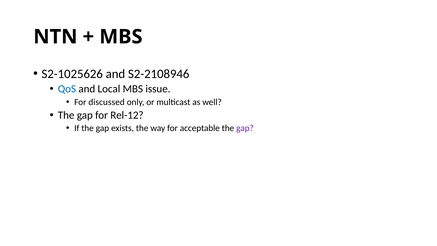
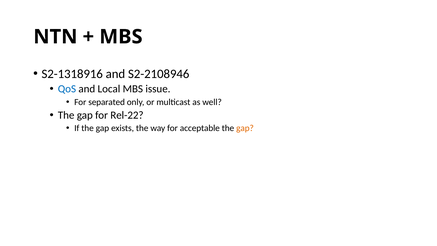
S2-1025626: S2-1025626 -> S2-1318916 (72, 74)
discussed: discussed -> separated (107, 102)
Rel-12: Rel-12 -> Rel-22 (127, 115)
gap colour: purple -> orange (245, 128)
